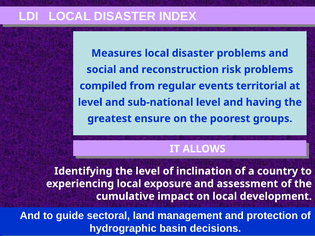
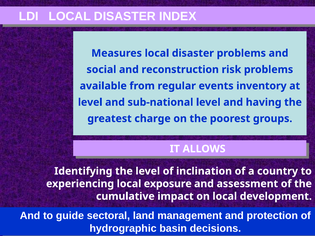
compiled: compiled -> available (103, 86)
territorial: territorial -> inventory (261, 86)
ensure: ensure -> charge (153, 119)
